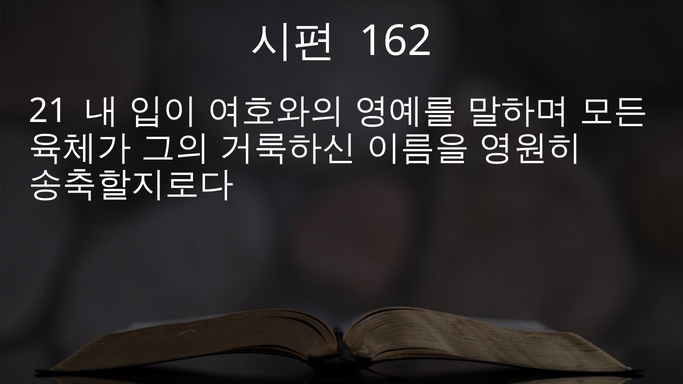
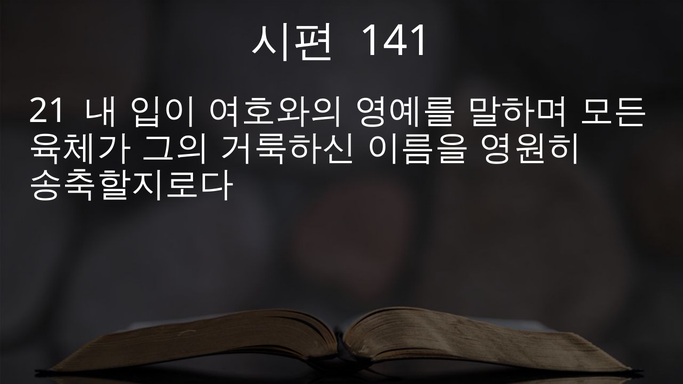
162: 162 -> 141 (396, 41)
